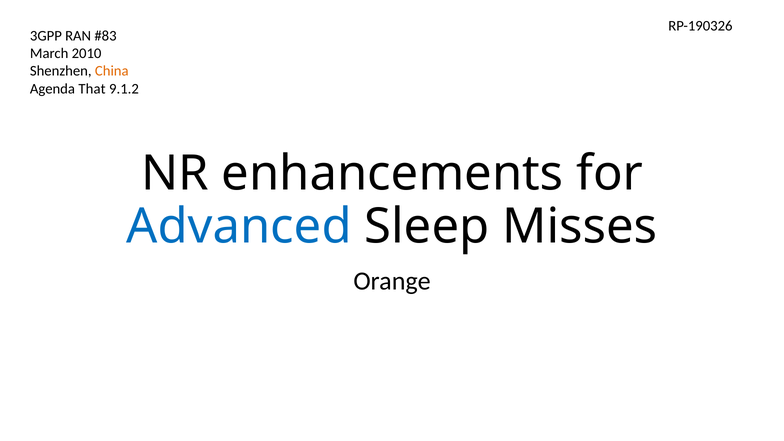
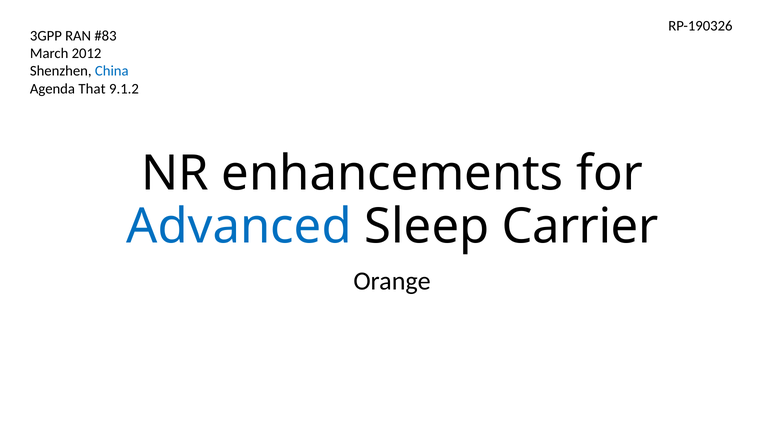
2010: 2010 -> 2012 (87, 53)
China colour: orange -> blue (112, 71)
Misses: Misses -> Carrier (580, 226)
